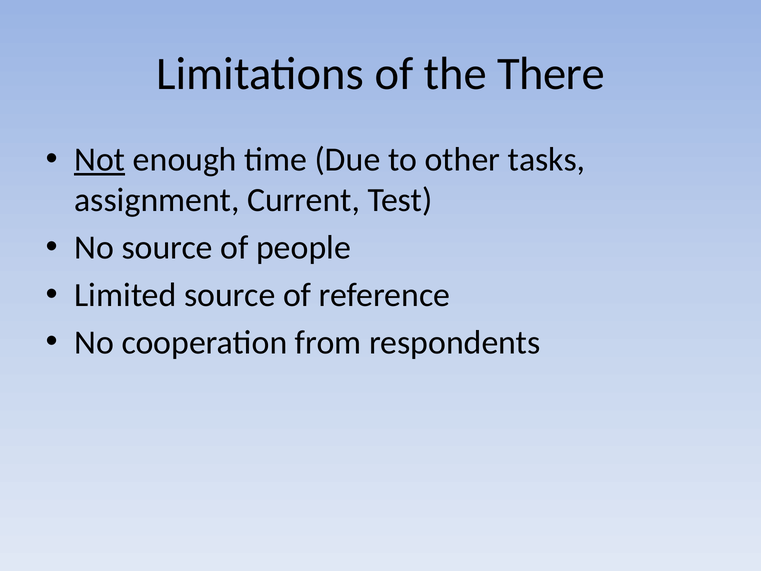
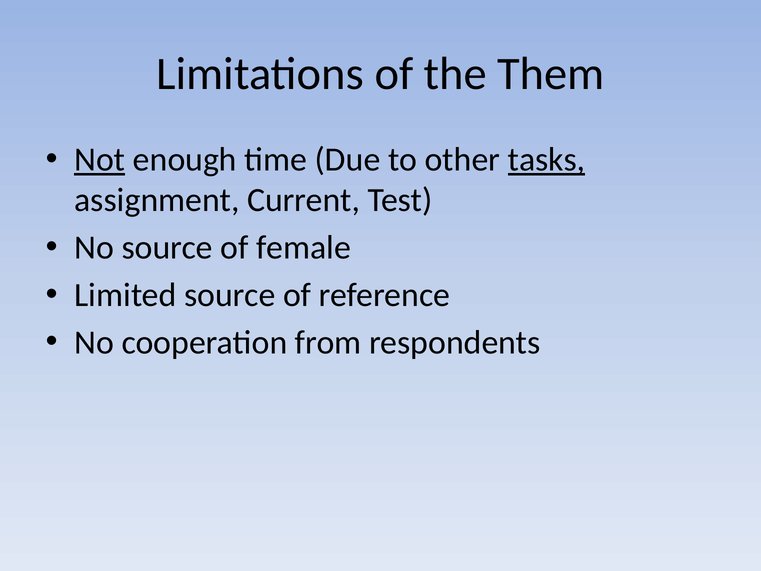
There: There -> Them (551, 74)
tasks underline: none -> present (546, 160)
people: people -> female (304, 248)
